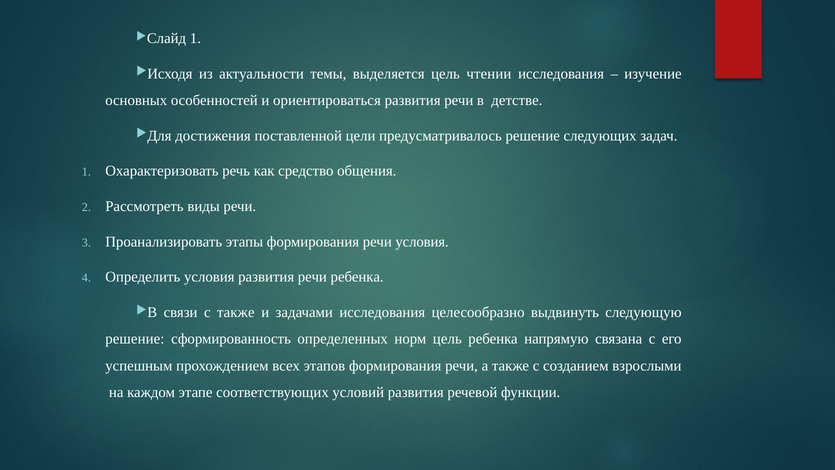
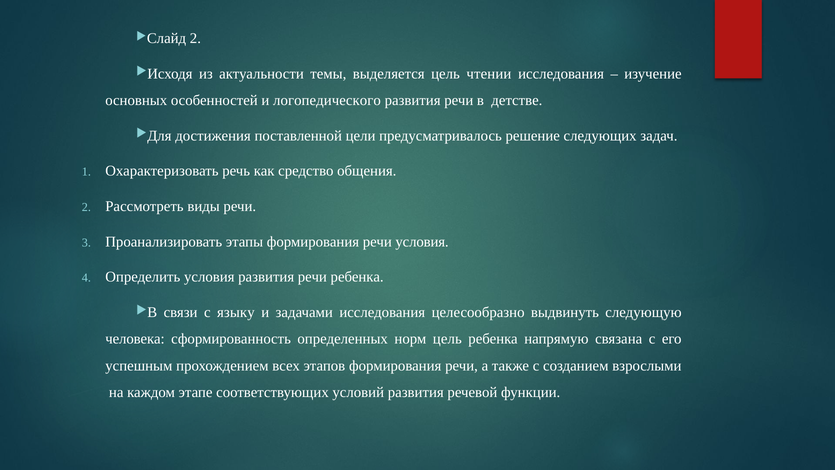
1: 1 -> 2 (195, 38)
ориентироваться: ориентироваться -> логопедического (327, 100)
с также: также -> языку (236, 312)
решение: решение -> человека (135, 339)
